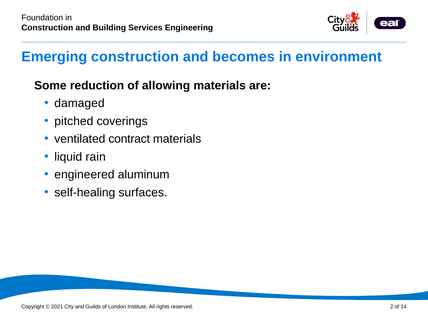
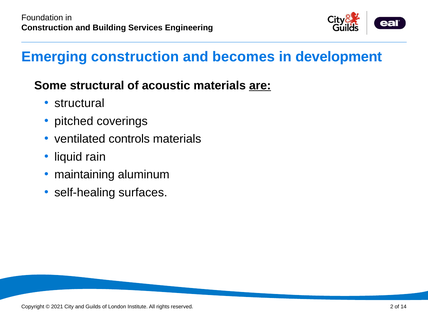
environment: environment -> development (339, 57)
Some reduction: reduction -> structural (97, 86)
allowing: allowing -> acoustic (166, 86)
are underline: none -> present (260, 86)
damaged: damaged -> structural (79, 103)
contract: contract -> controls (129, 139)
engineered: engineered -> maintaining (85, 175)
